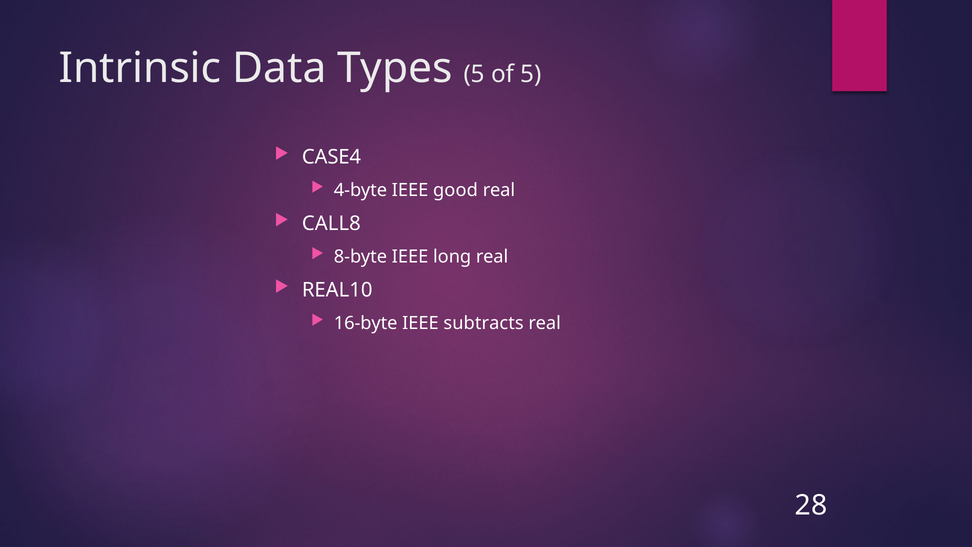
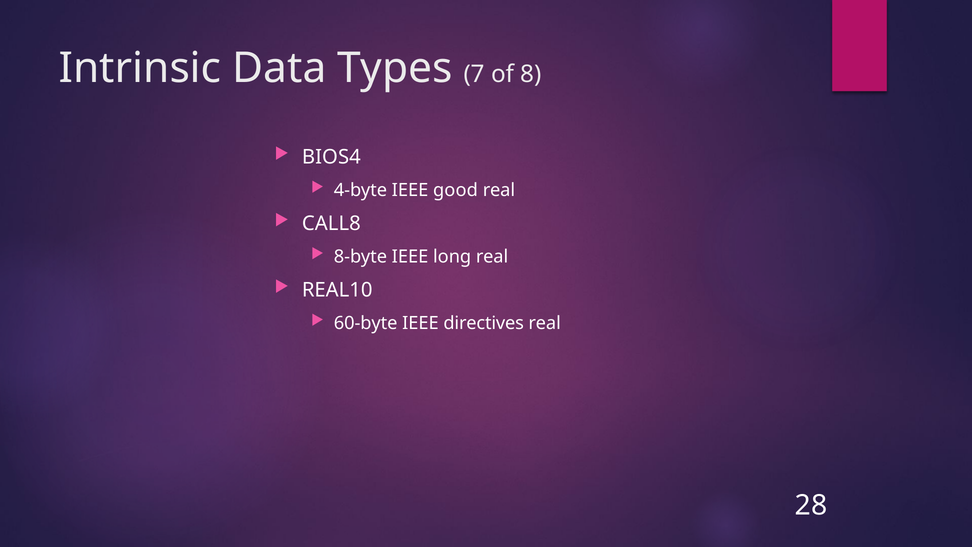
Types 5: 5 -> 7 (474, 74)
of 5: 5 -> 8 (531, 74)
CASE4: CASE4 -> BIOS4 (331, 157)
16-byte: 16-byte -> 60-byte (366, 323)
subtracts: subtracts -> directives (484, 323)
